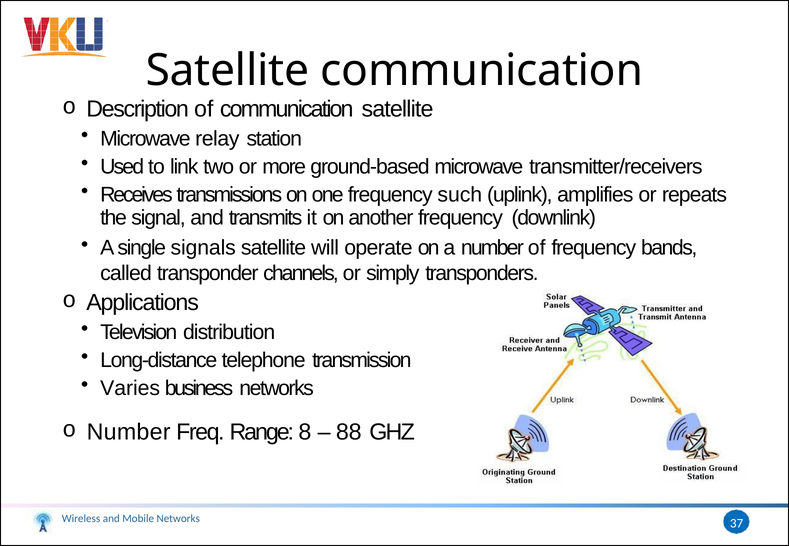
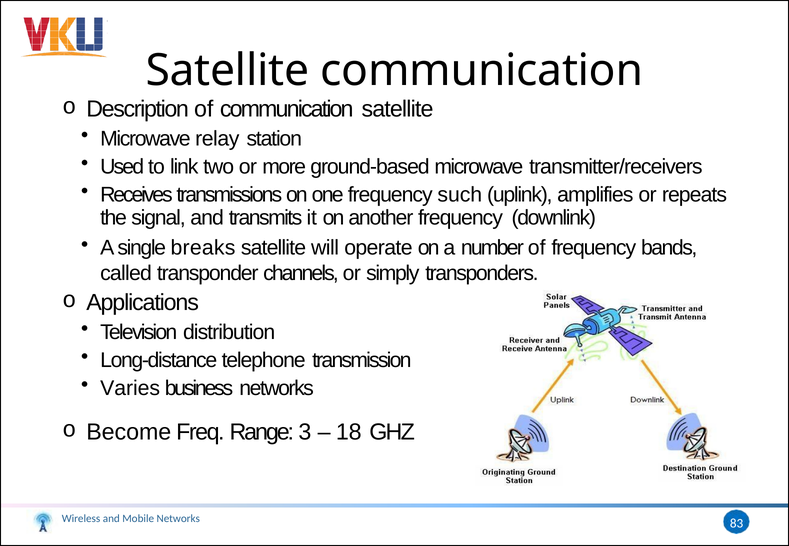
signals: signals -> breaks (203, 248)
Number: Number -> Become (129, 432)
8: 8 -> 3 (305, 432)
88: 88 -> 18 (349, 432)
37: 37 -> 83 (737, 524)
